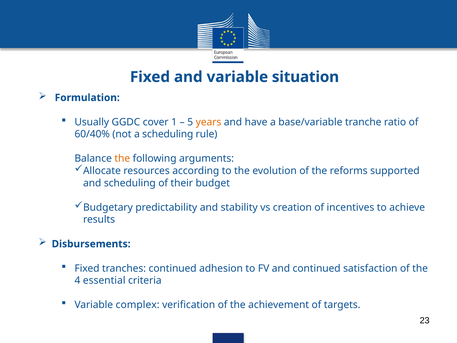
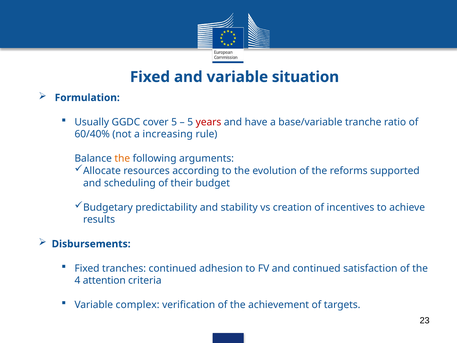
cover 1: 1 -> 5 (174, 122)
years colour: orange -> red (209, 122)
a scheduling: scheduling -> increasing (168, 134)
essential: essential -> attention (104, 280)
